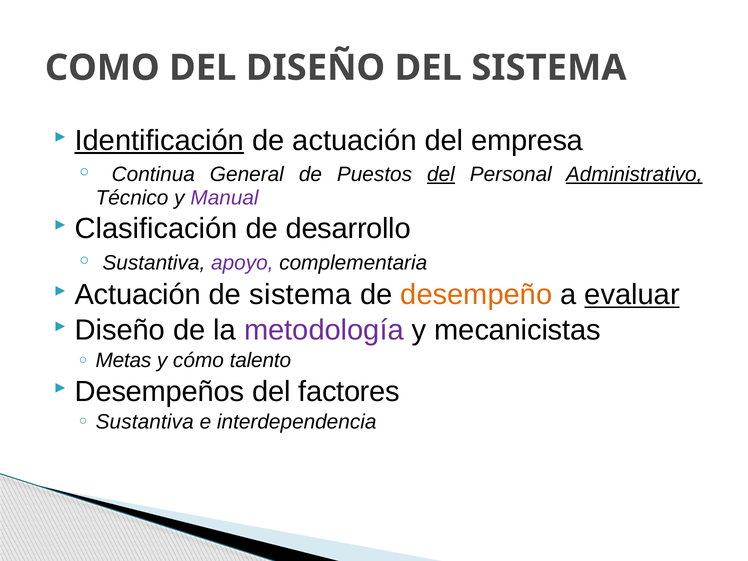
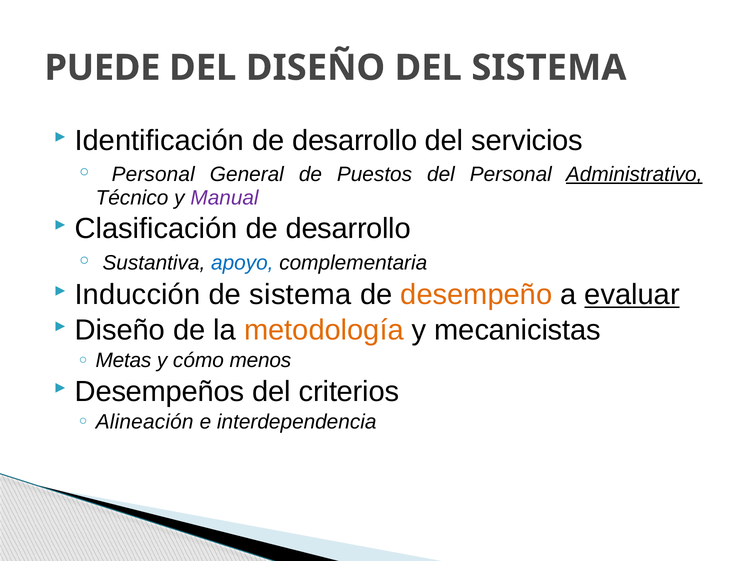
COMO: COMO -> PUEDE (102, 68)
Identificación underline: present -> none (159, 140)
actuación: actuación -> desarrollo (355, 140)
empresa: empresa -> servicios (527, 140)
Continua: Continua -> Personal (153, 174)
del underline: present -> none (441, 174)
apoyo colour: purple -> blue (242, 263)
Actuación: Actuación -> Inducción (138, 295)
metodología colour: purple -> orange (324, 330)
talento: talento -> menos (260, 361)
factores: factores -> criterios (349, 392)
Sustantiva: Sustantiva -> Alineación (145, 422)
